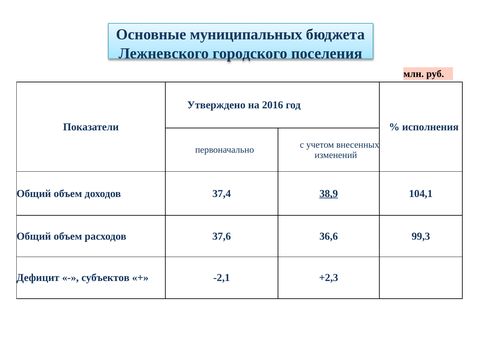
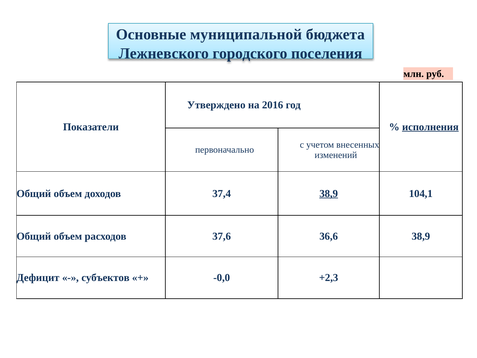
муниципальных: муниципальных -> муниципальной (246, 34)
исполнения underline: none -> present (430, 127)
36,6 99,3: 99,3 -> 38,9 (421, 236)
-2,1: -2,1 -> -0,0 (222, 278)
